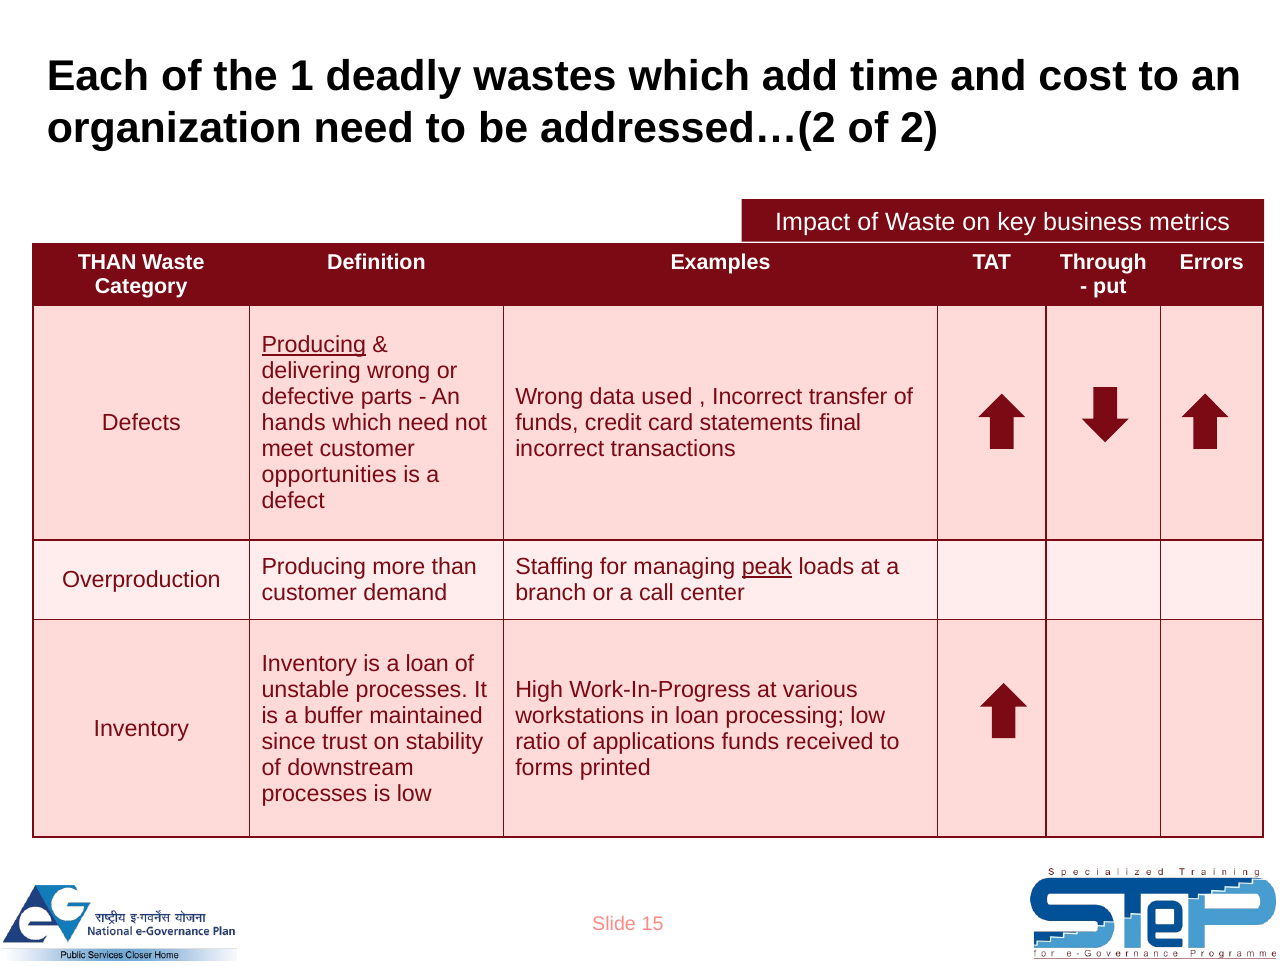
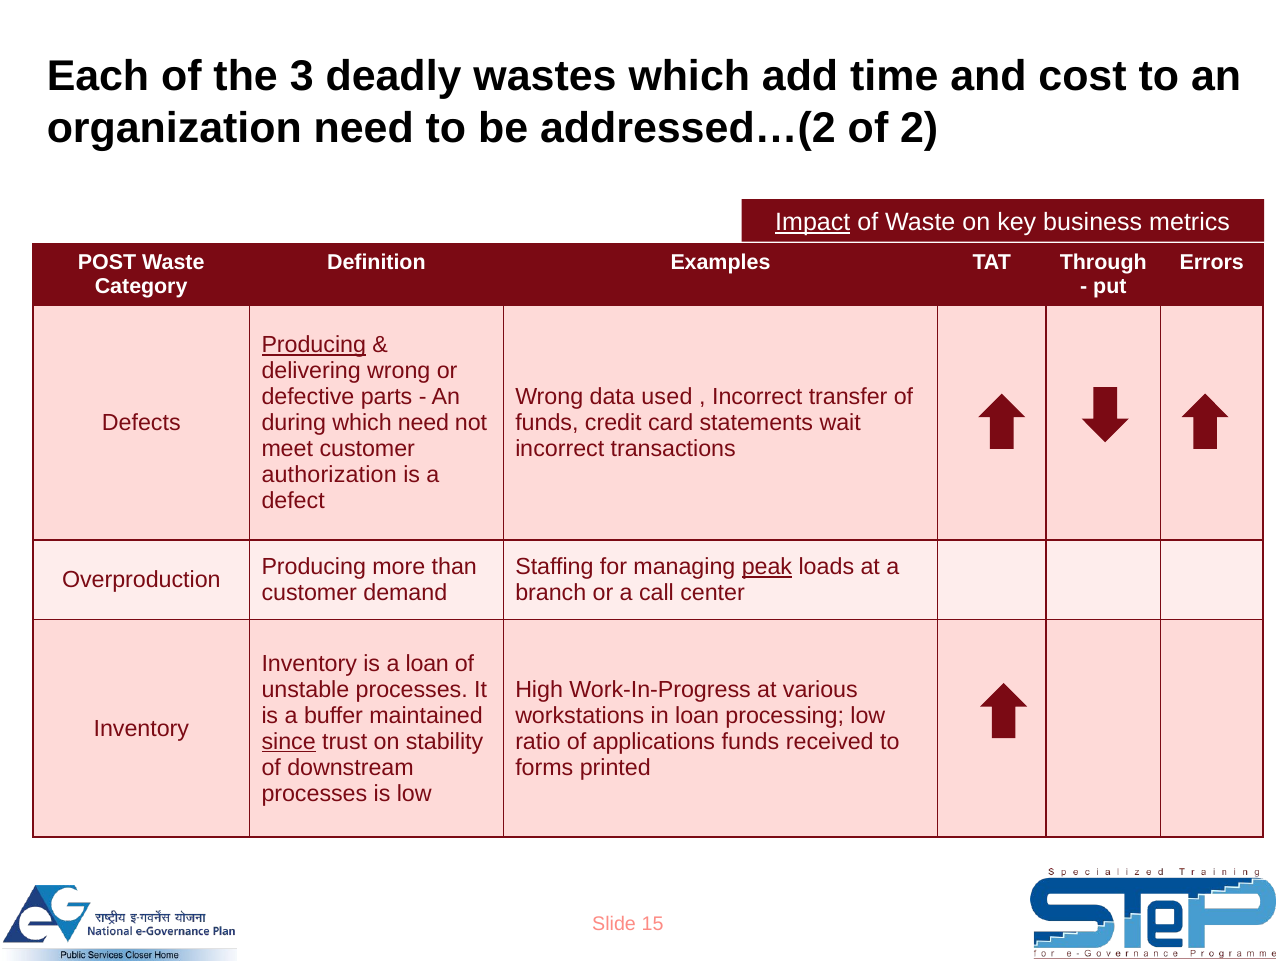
1: 1 -> 3 (302, 77)
Impact underline: none -> present (813, 222)
THAN: THAN -> POST (107, 263)
hands: hands -> during (294, 423)
final: final -> wait (840, 423)
opportunities: opportunities -> authorization (329, 475)
since underline: none -> present (289, 742)
